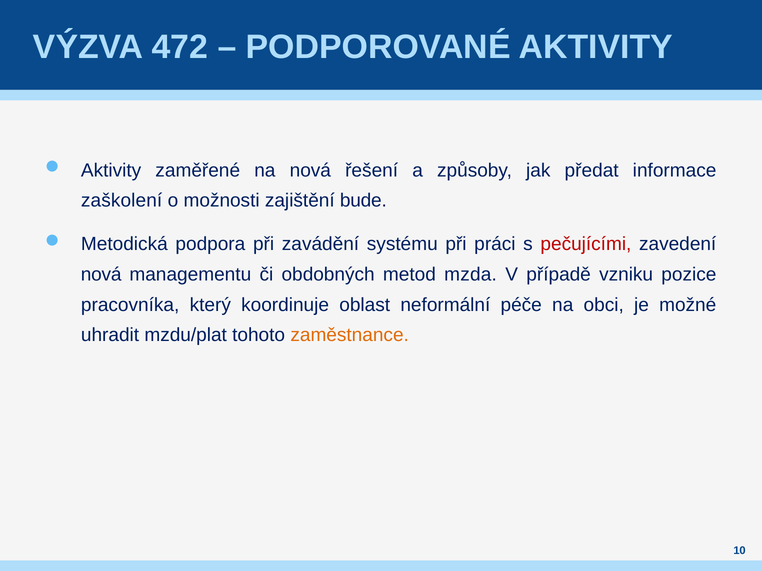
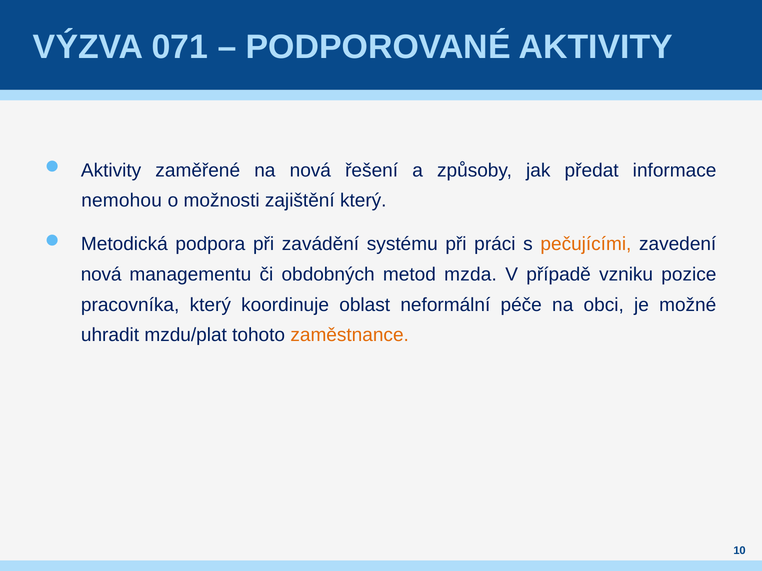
472: 472 -> 071 (180, 47)
zaškolení: zaškolení -> nemohou (122, 201)
zajištění bude: bude -> který (363, 201)
pečujícími colour: red -> orange (586, 244)
